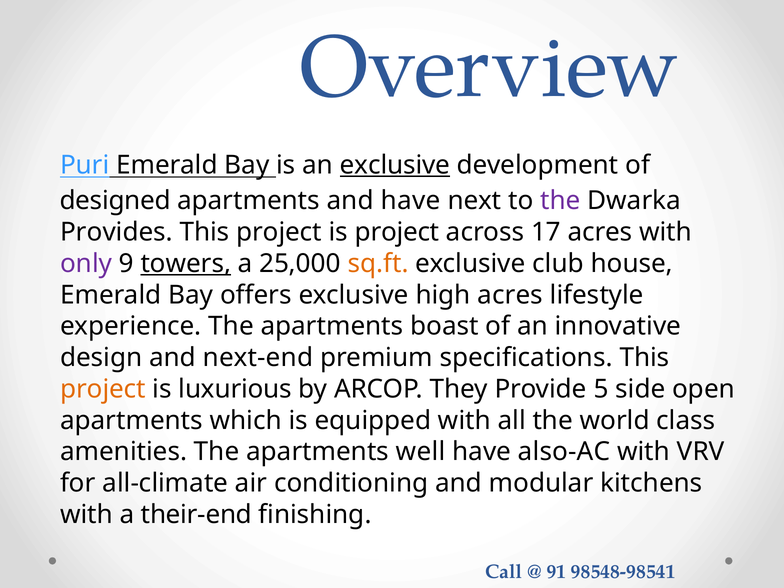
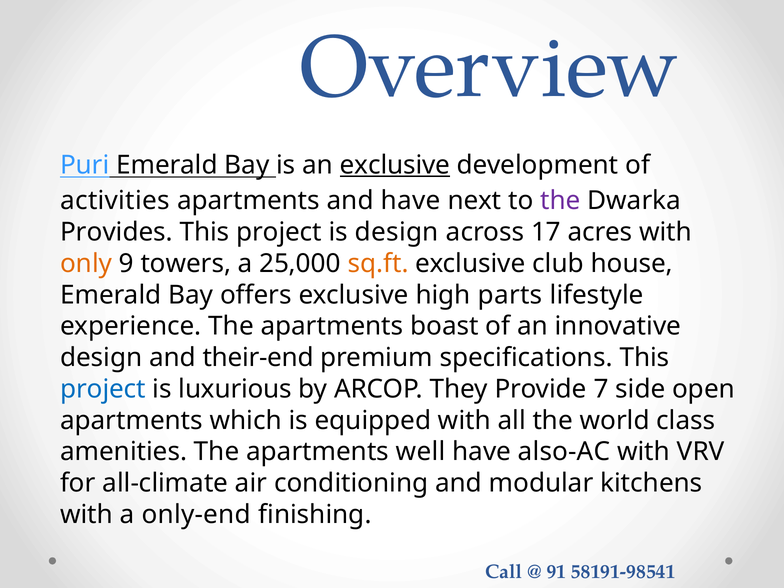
designed: designed -> activities (115, 201)
is project: project -> design (397, 232)
only colour: purple -> orange (86, 264)
towers underline: present -> none (186, 264)
high acres: acres -> parts (510, 295)
next-end: next-end -> their-end (258, 358)
project colour: orange -> blue (103, 389)
5: 5 -> 7 (601, 389)
their-end: their-end -> only-end (196, 514)
98548-98541: 98548-98541 -> 58191-98541 (623, 572)
